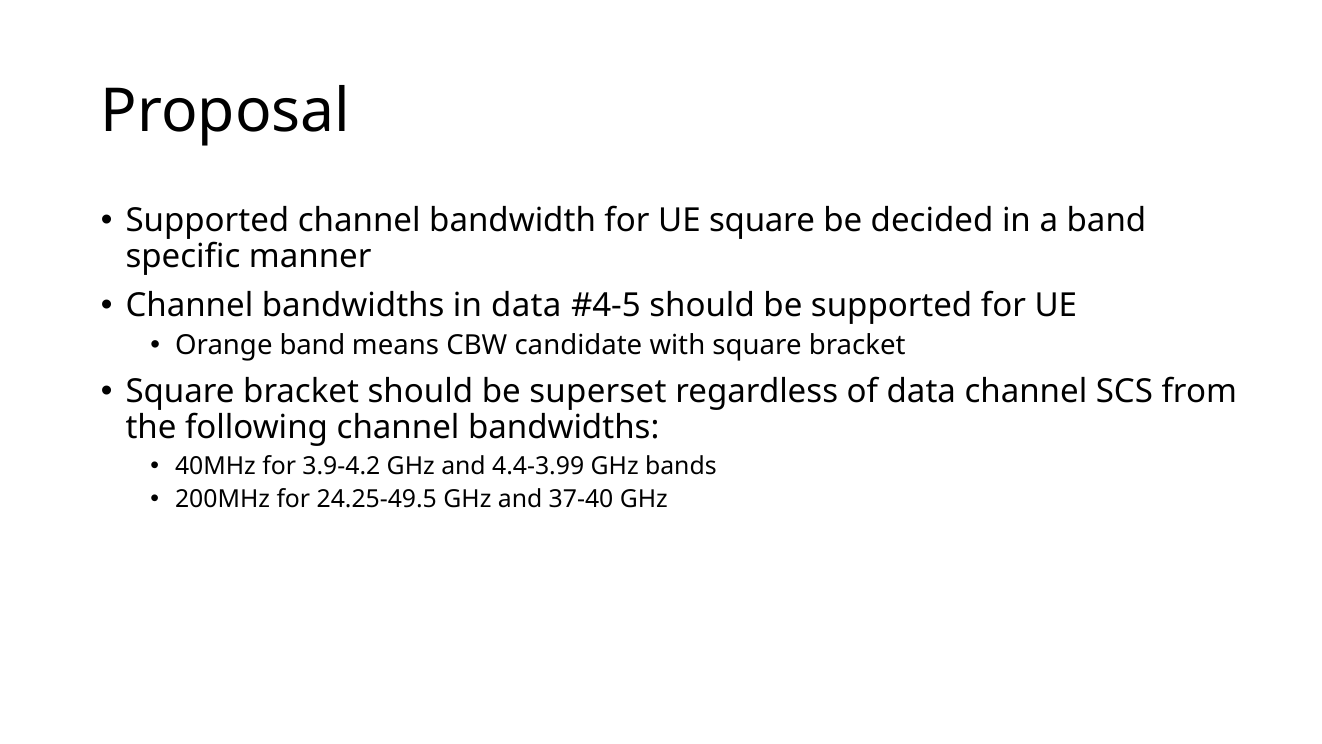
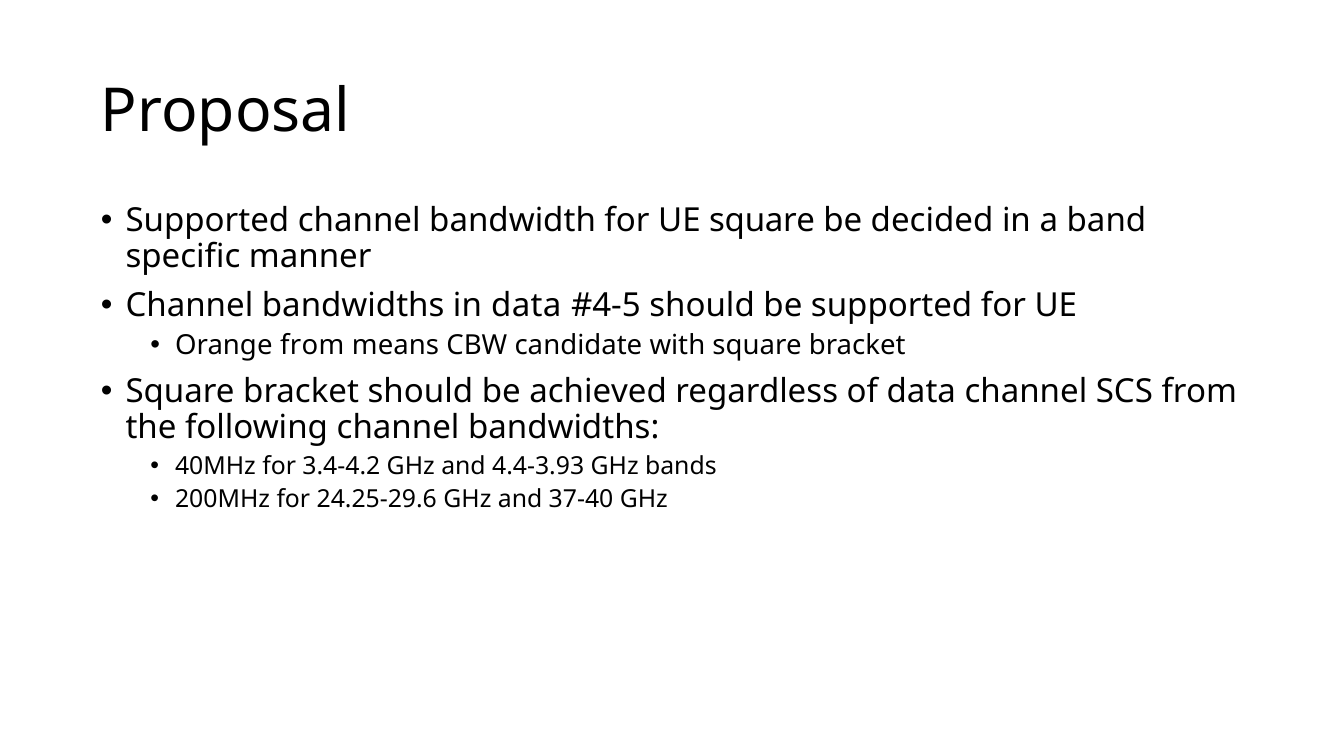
Orange band: band -> from (312, 345)
superset: superset -> achieved (598, 392)
3.9-4.2: 3.9-4.2 -> 3.4-4.2 (341, 466)
4.4-3.99: 4.4-3.99 -> 4.4-3.93 (538, 466)
24.25-49.5: 24.25-49.5 -> 24.25-29.6 (377, 499)
